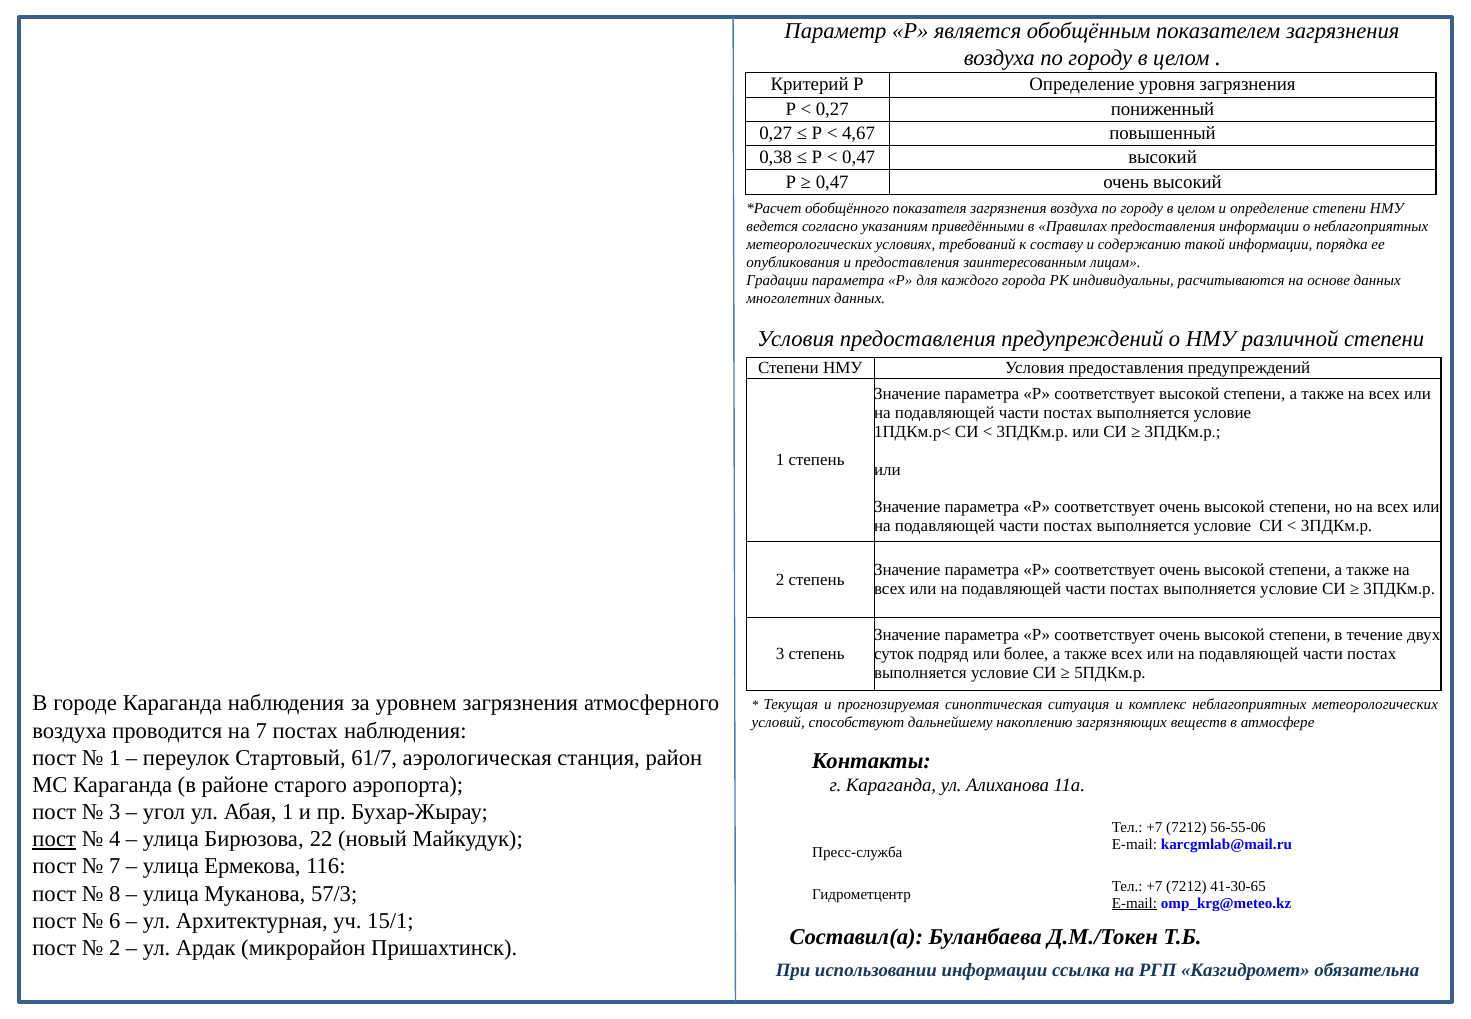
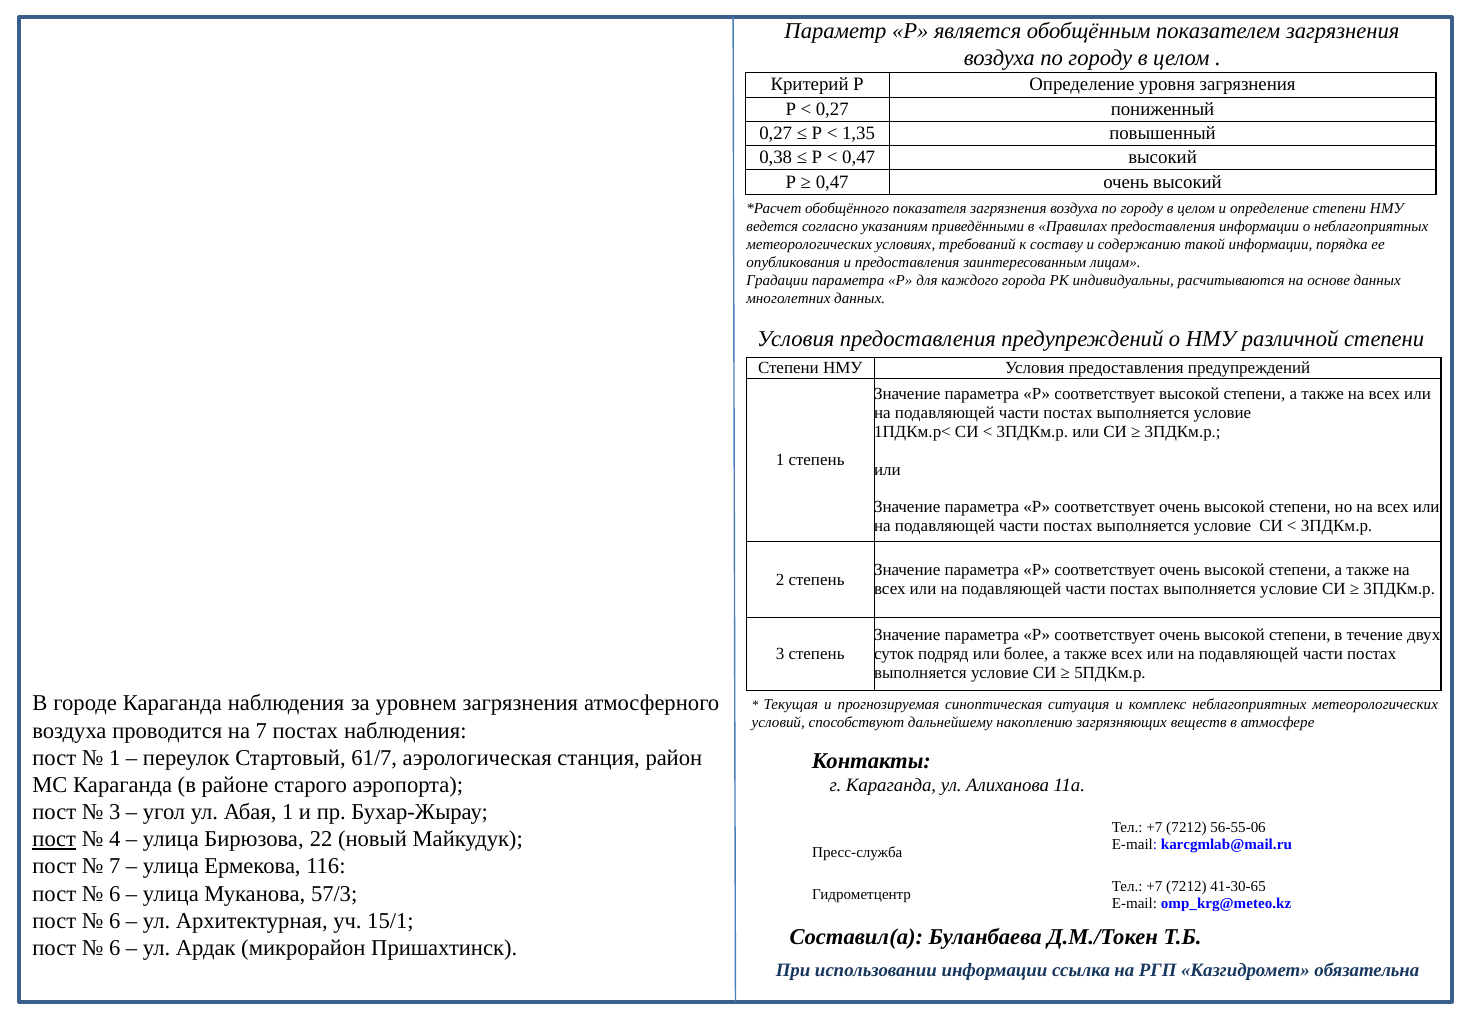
4,67: 4,67 -> 1,35 (859, 133)
8: 8 -> 6 (115, 893)
E-mail underline: present -> none (1134, 902)
2: 2 -> 6 (115, 947)
